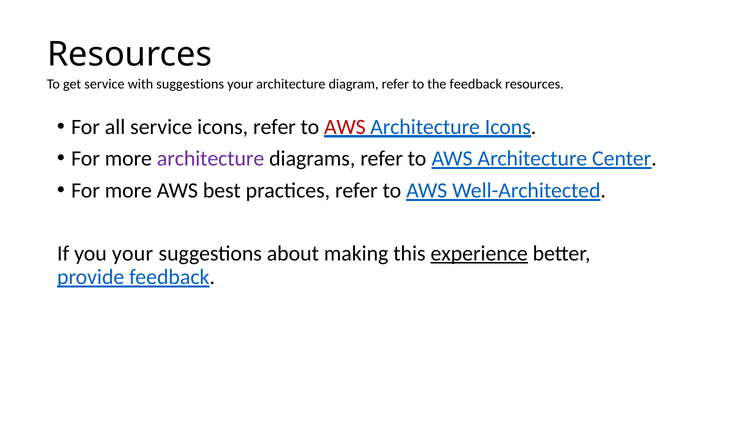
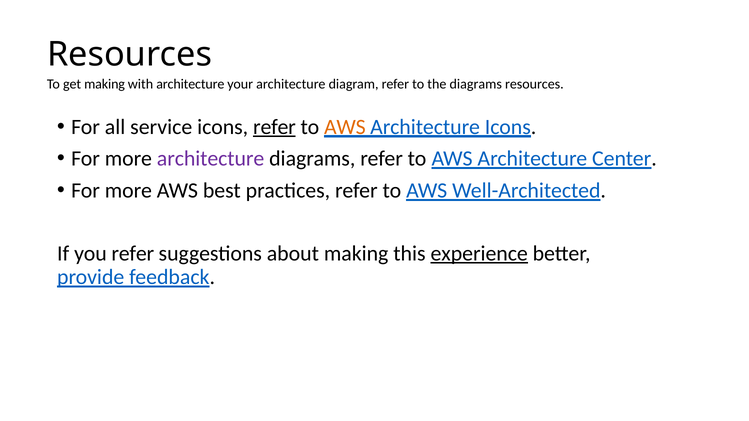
get service: service -> making (105, 84)
with suggestions: suggestions -> architecture (190, 84)
the feedback: feedback -> diagrams (476, 84)
refer underline: none -> present (274, 127)
AWS colour: red -> orange (345, 127)
you your: your -> refer (133, 254)
